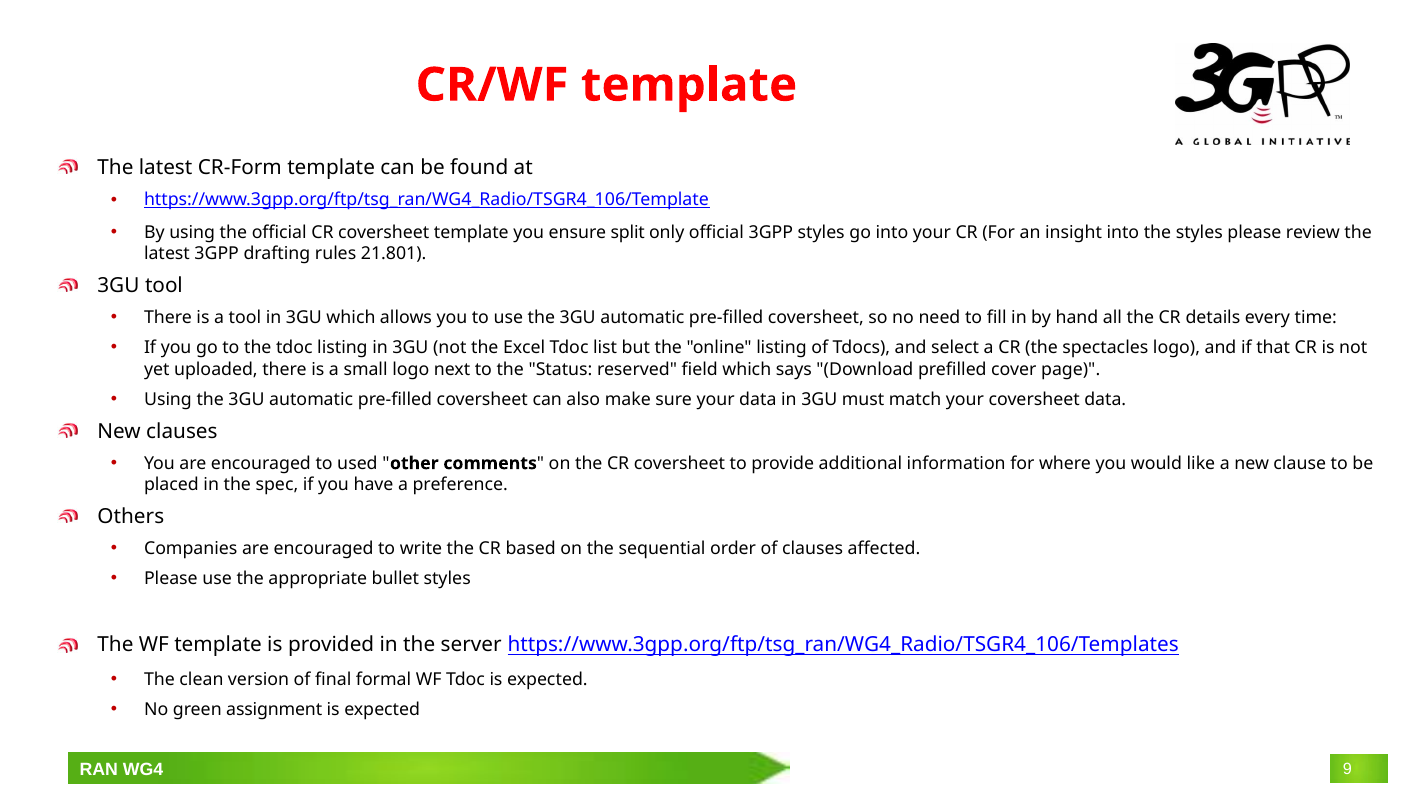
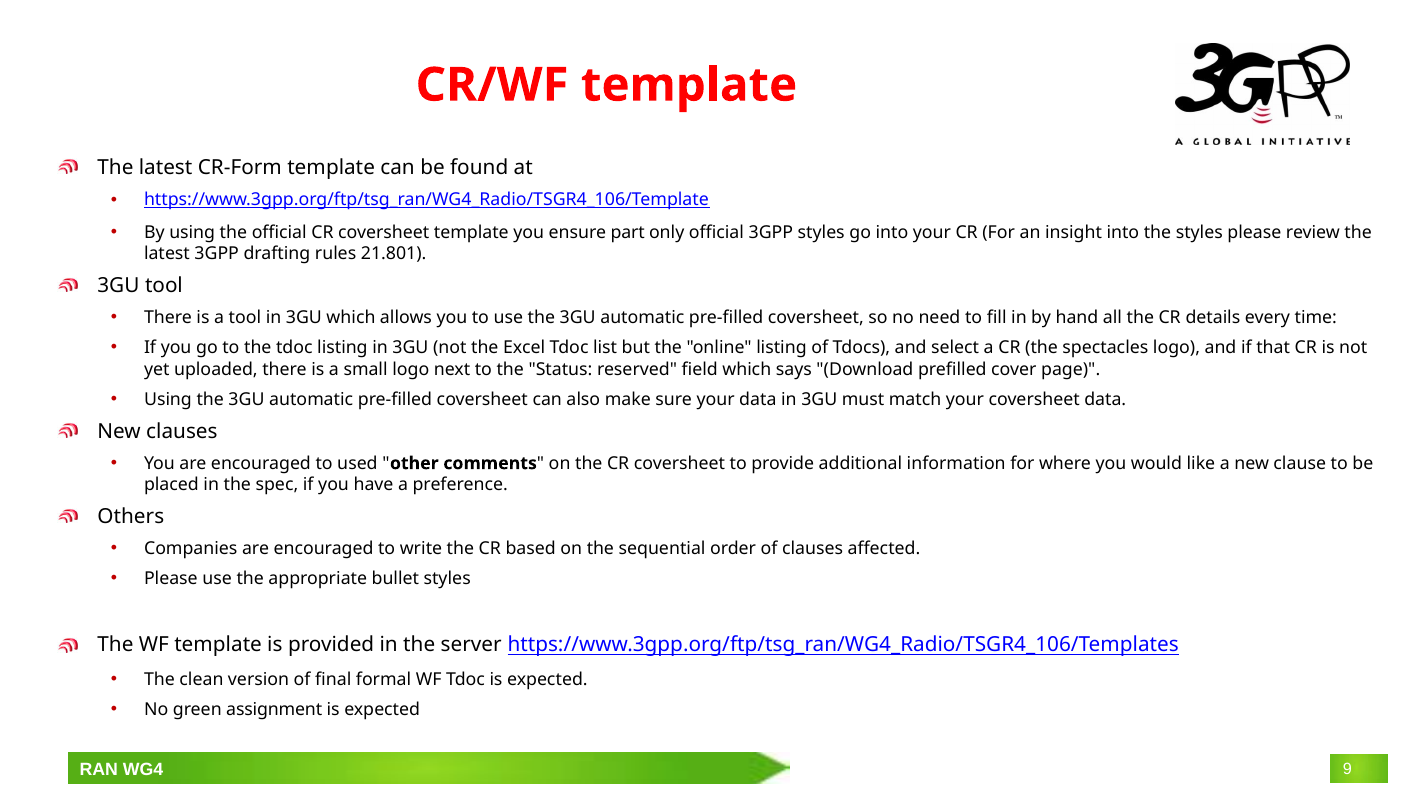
split: split -> part (628, 232)
